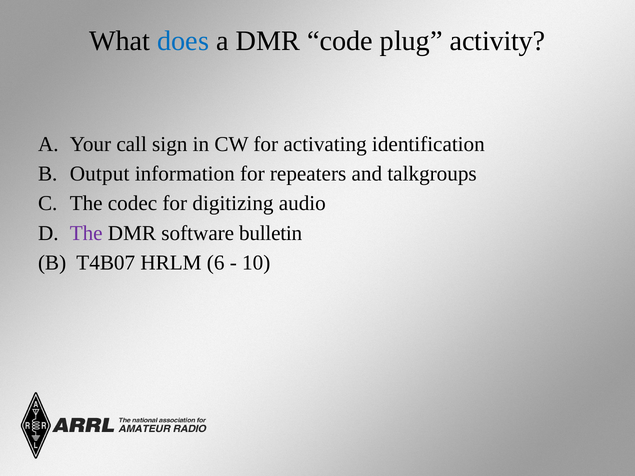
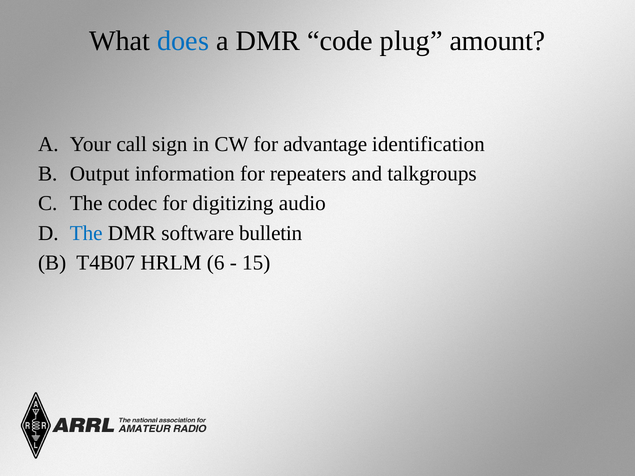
activity: activity -> amount (498, 41)
activating: activating -> advantage (325, 144)
The colour: purple -> blue (86, 233)
10: 10 -> 15 (256, 263)
